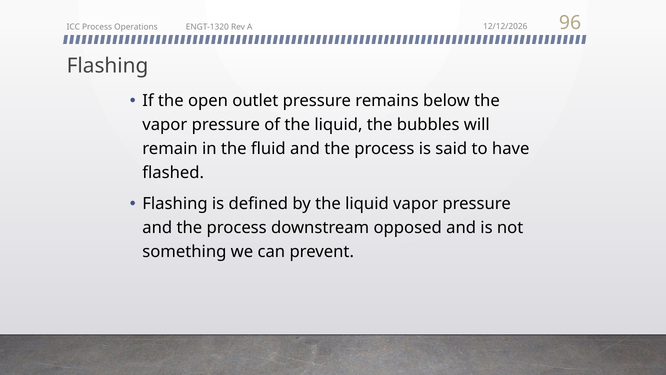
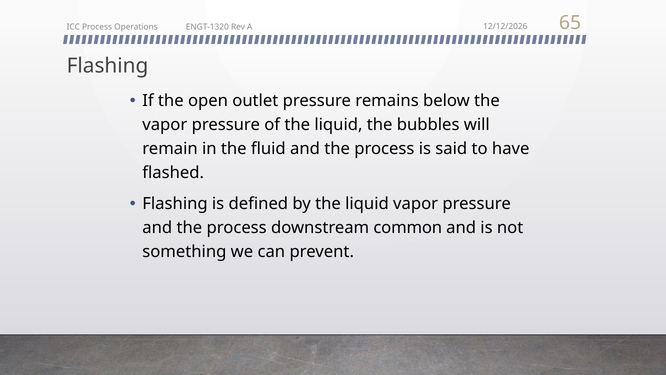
96: 96 -> 65 (570, 23)
opposed: opposed -> common (408, 228)
